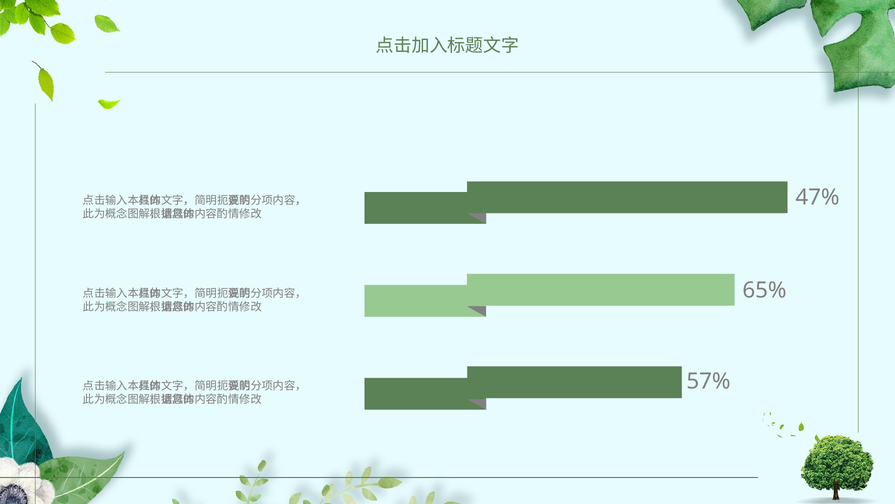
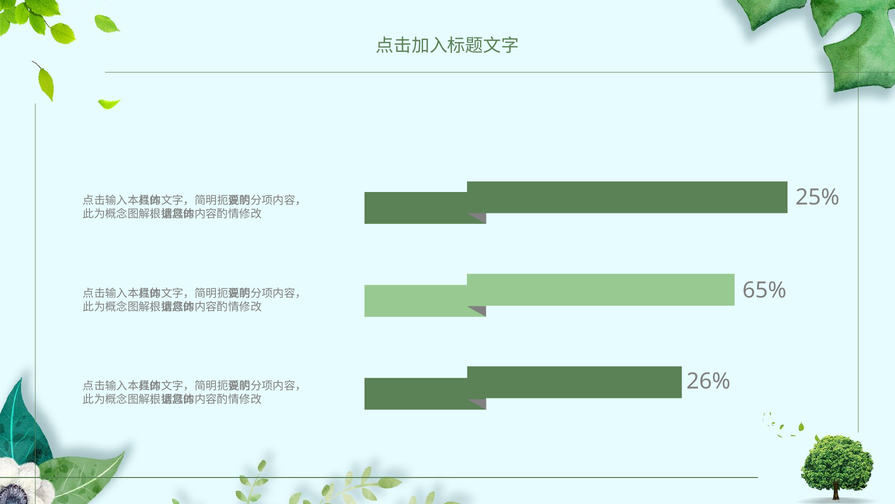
47%: 47% -> 25% (817, 197)
57%: 57% -> 26% (708, 381)
